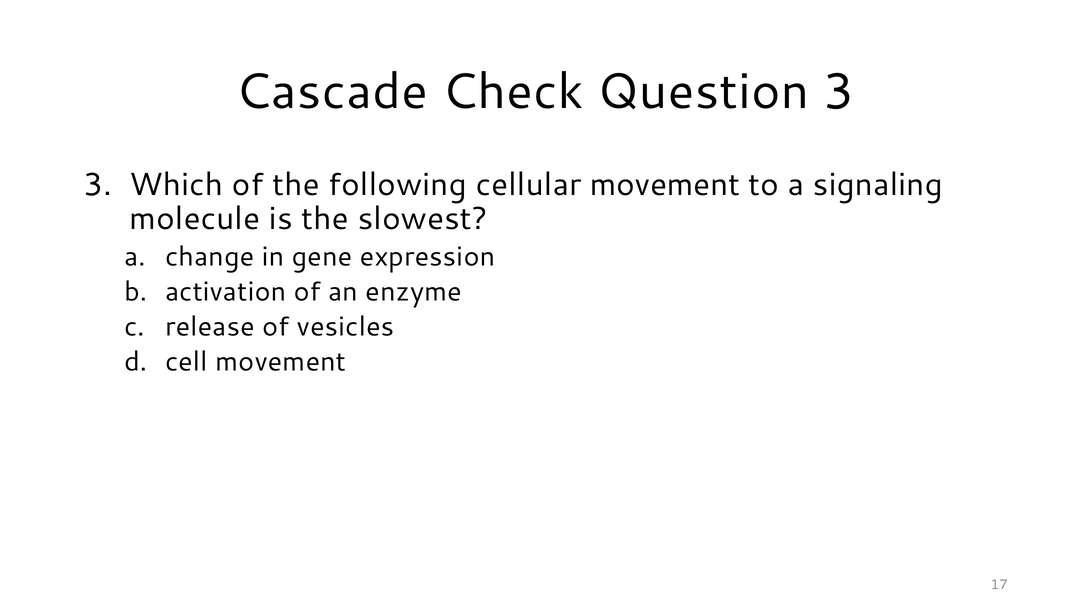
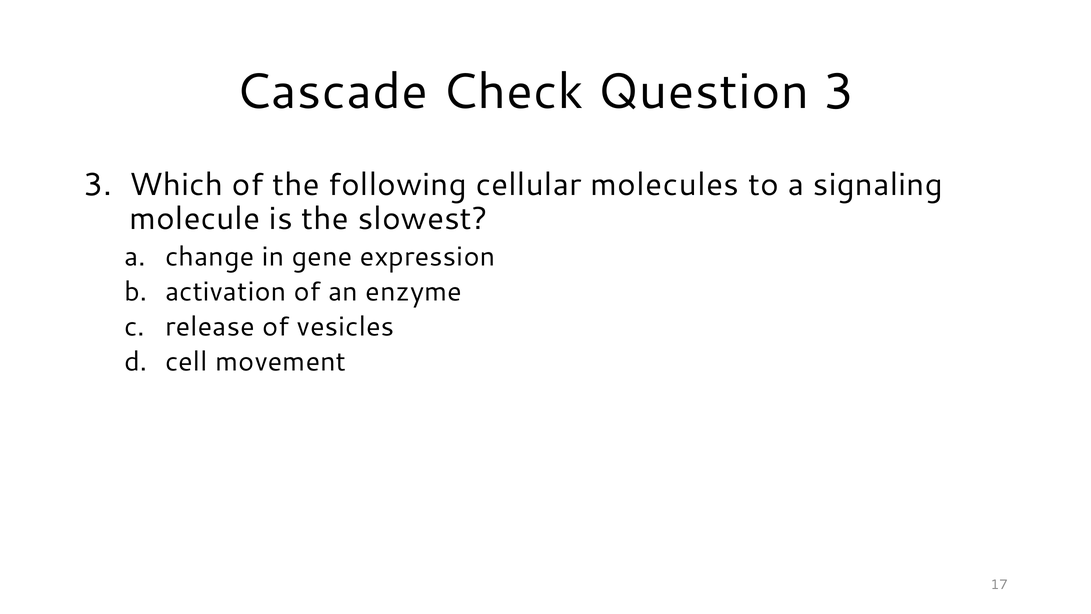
cellular movement: movement -> molecules (665, 184)
